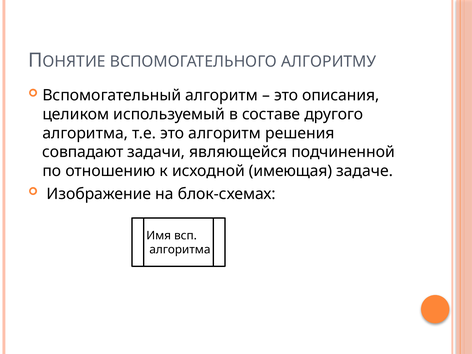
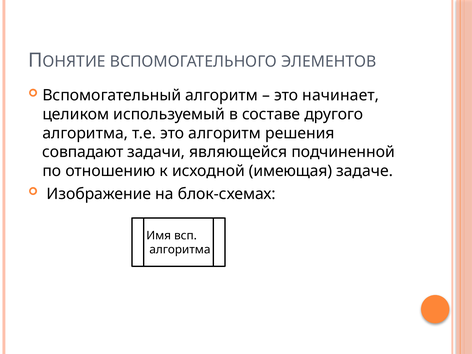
АЛГОРИТМУ: АЛГОРИТМУ -> ЭЛЕМЕНТОВ (329, 62)
описания: описания -> начинает (341, 95)
